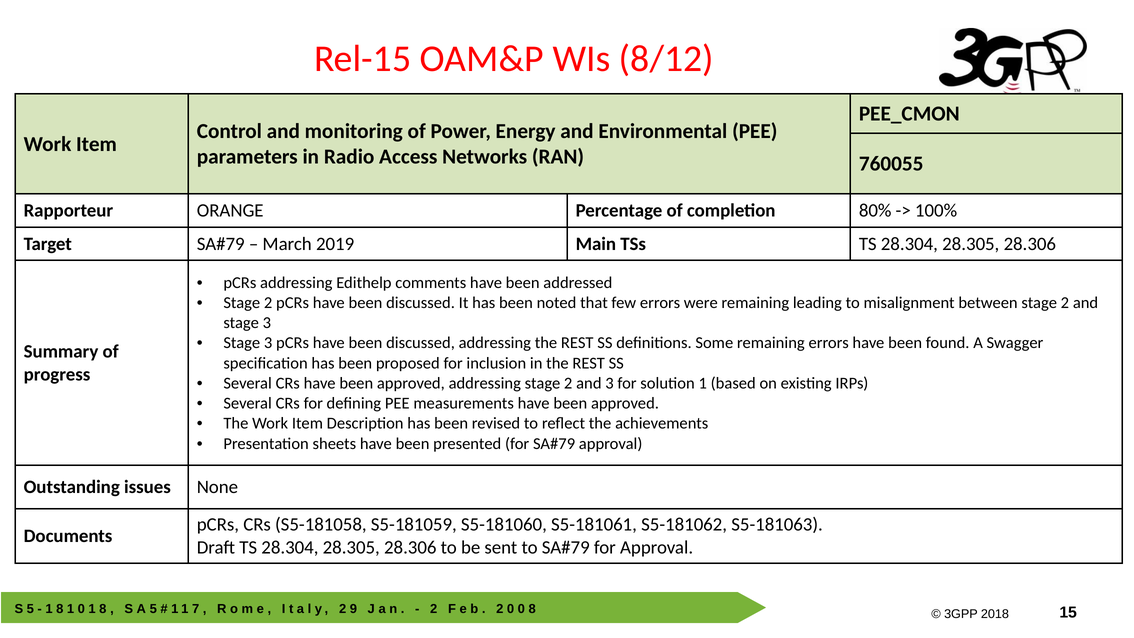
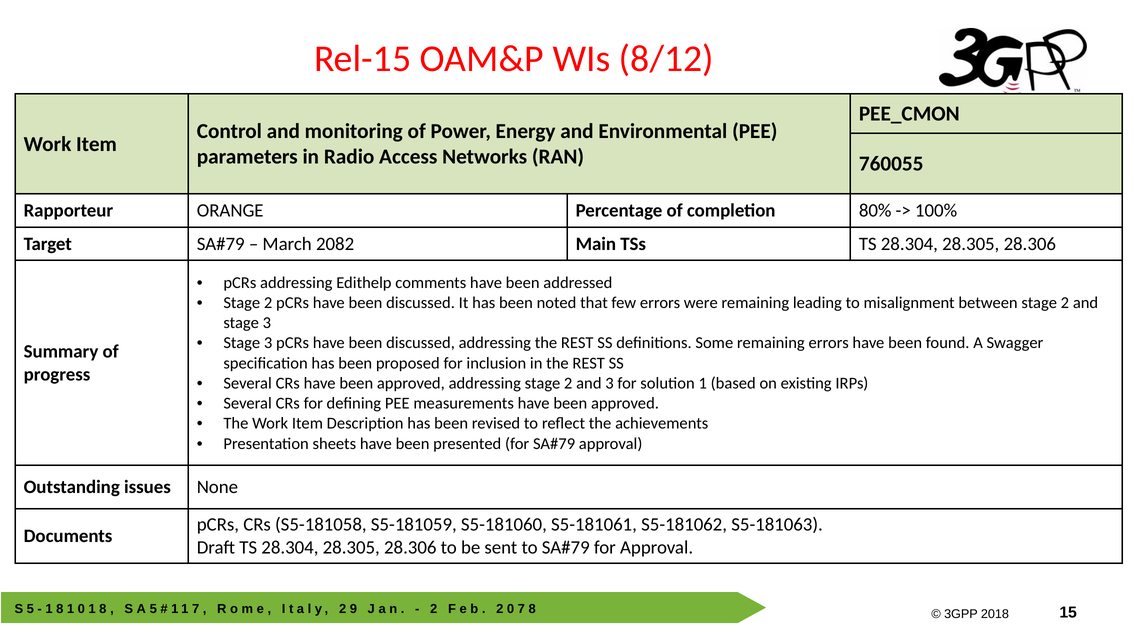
2019: 2019 -> 2082 (335, 244)
0: 0 -> 7 (521, 609)
